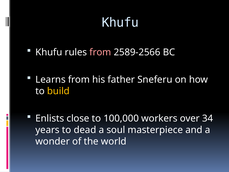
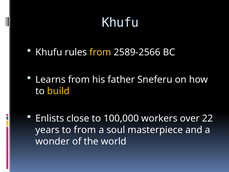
from colour: pink -> yellow (100, 52)
34: 34 -> 22 (208, 118)
to dead: dead -> from (85, 130)
